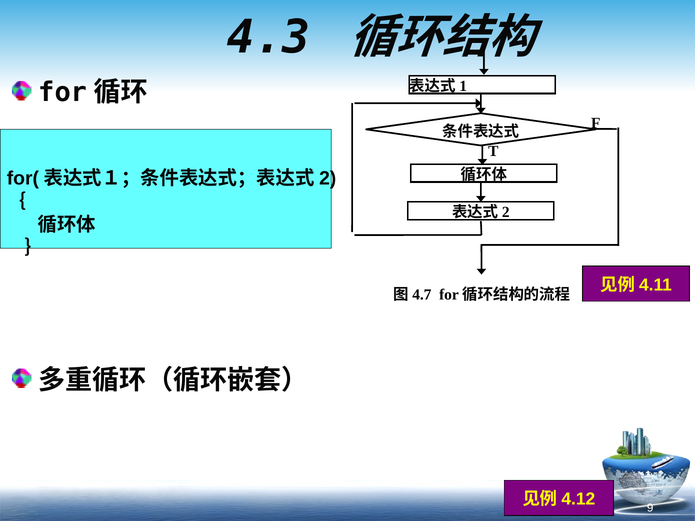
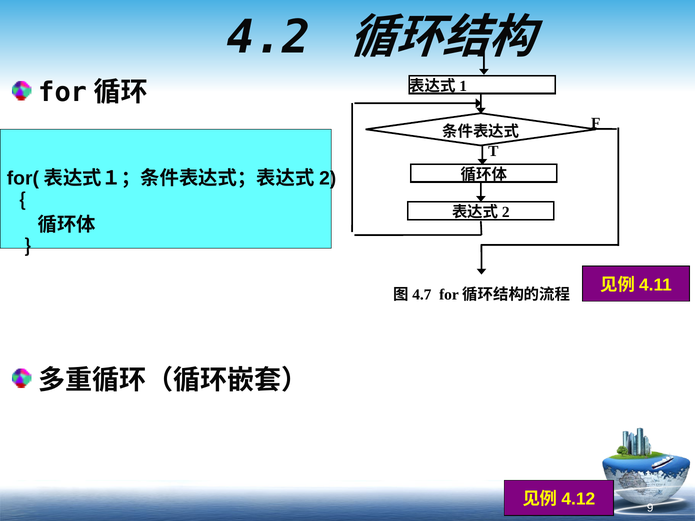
4.3: 4.3 -> 4.2 (269, 37)
